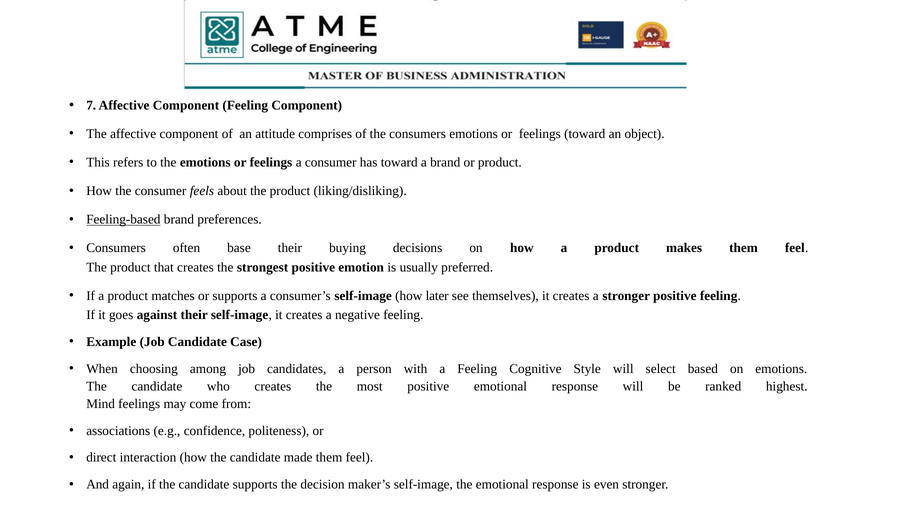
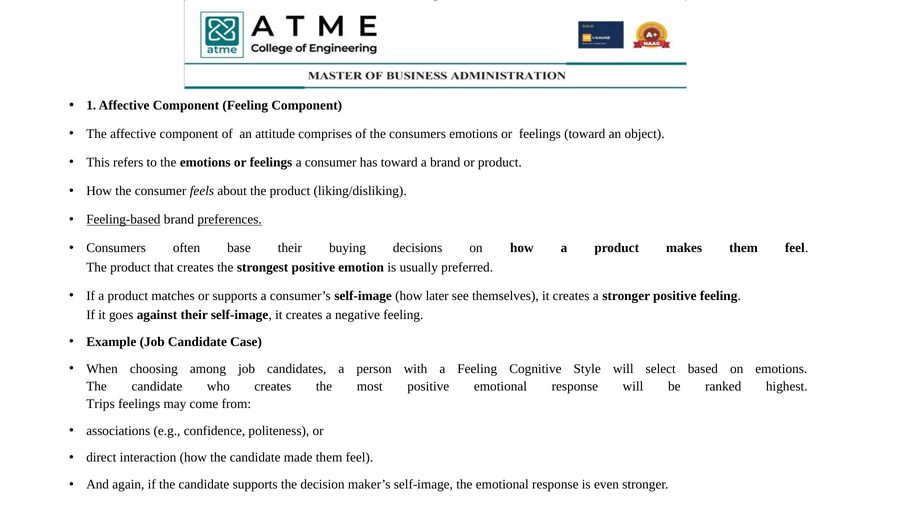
7: 7 -> 1 (91, 105)
preferences underline: none -> present (230, 219)
Mind: Mind -> Trips (101, 403)
